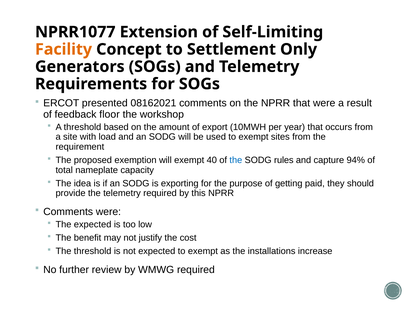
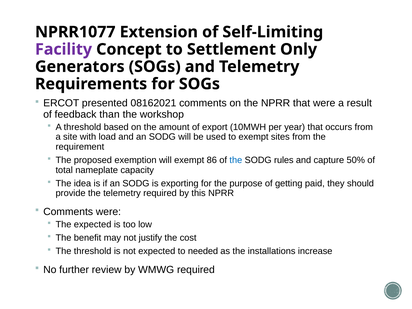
Facility colour: orange -> purple (64, 49)
floor: floor -> than (110, 114)
40: 40 -> 86 (212, 160)
94%: 94% -> 50% (356, 160)
expected to exempt: exempt -> needed (203, 251)
